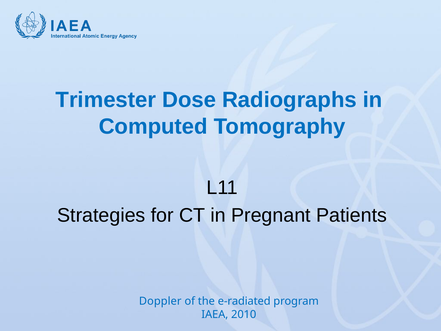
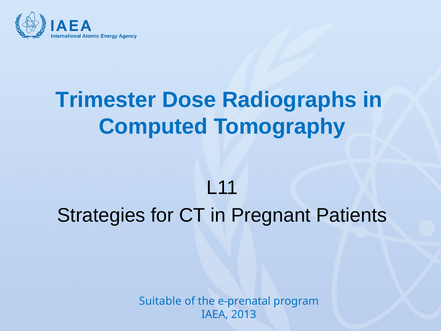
Doppler: Doppler -> Suitable (160, 301)
e-radiated: e-radiated -> e-prenatal (244, 301)
2010: 2010 -> 2013 (244, 314)
